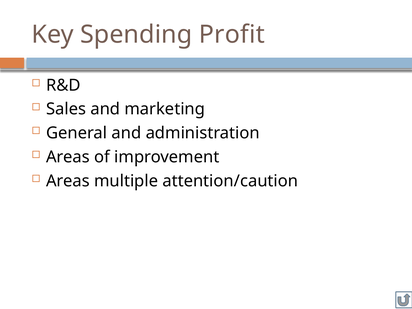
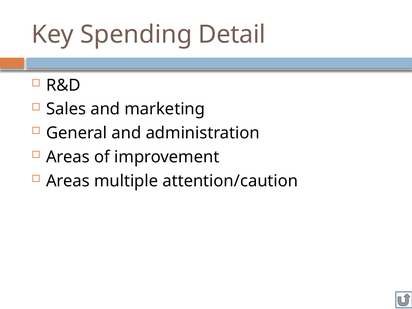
Profit: Profit -> Detail (232, 34)
